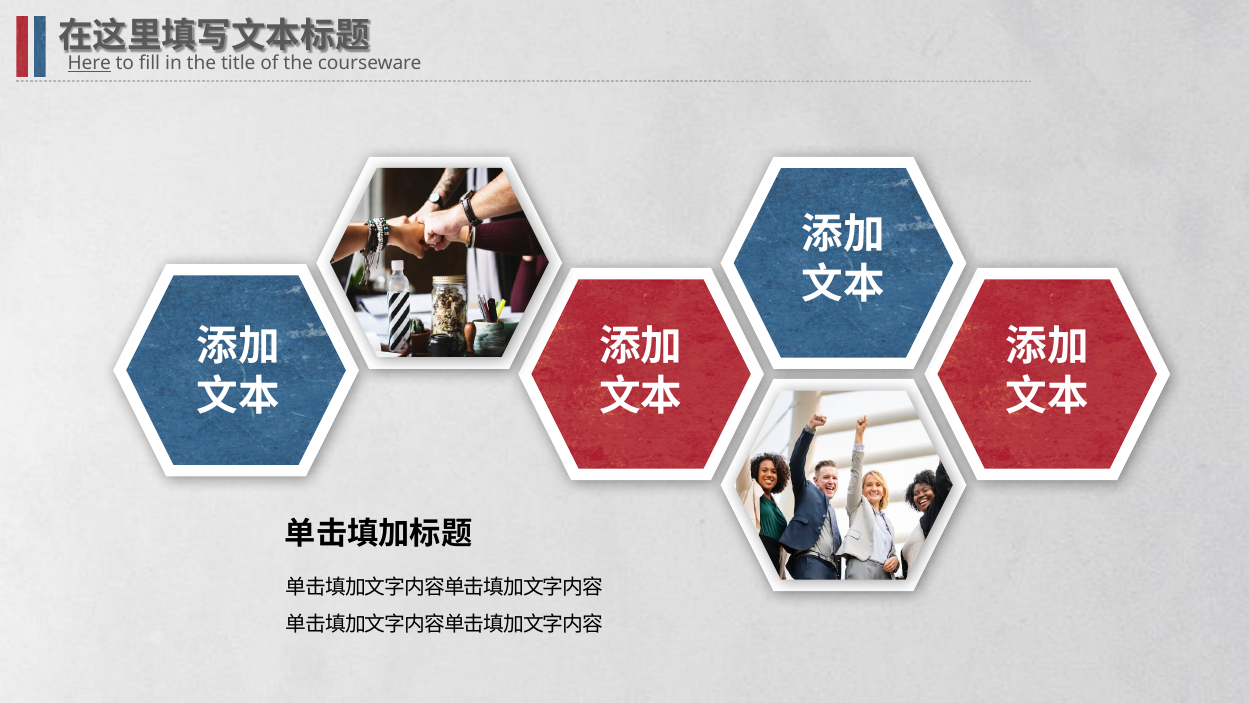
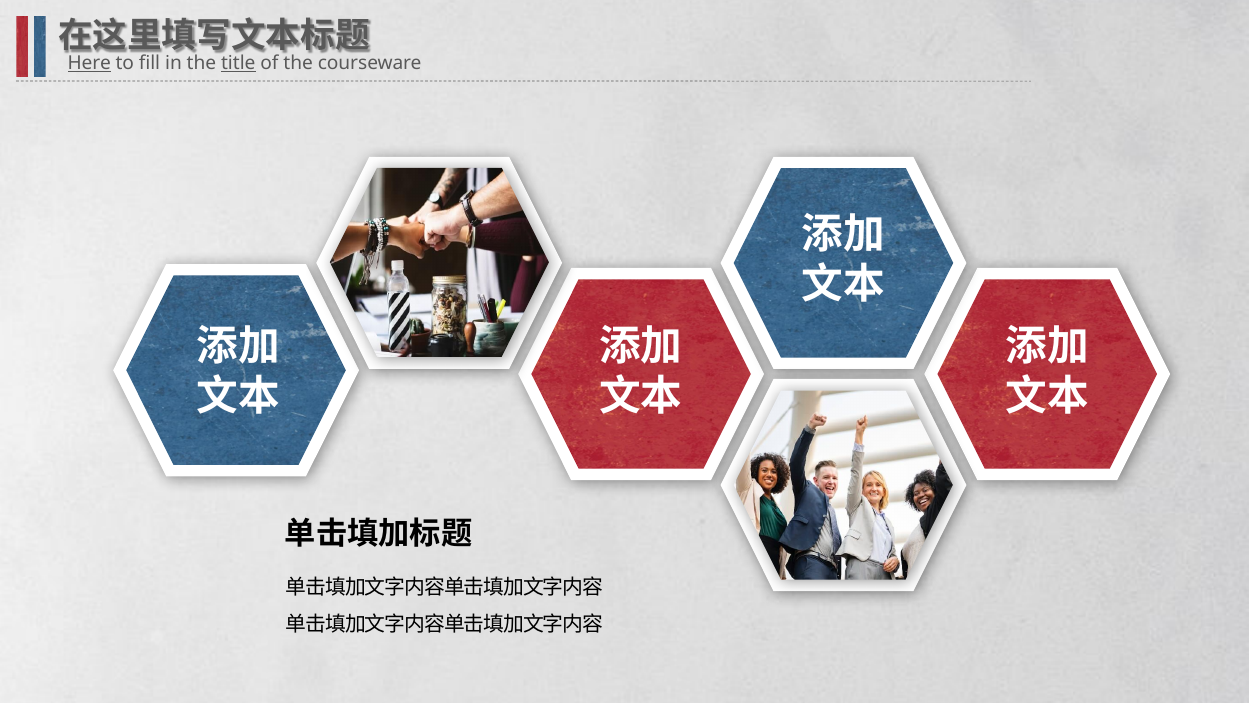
title underline: none -> present (238, 63)
